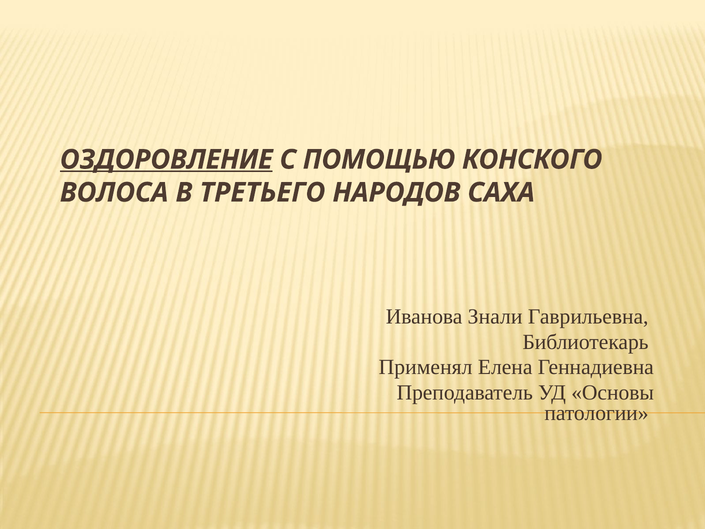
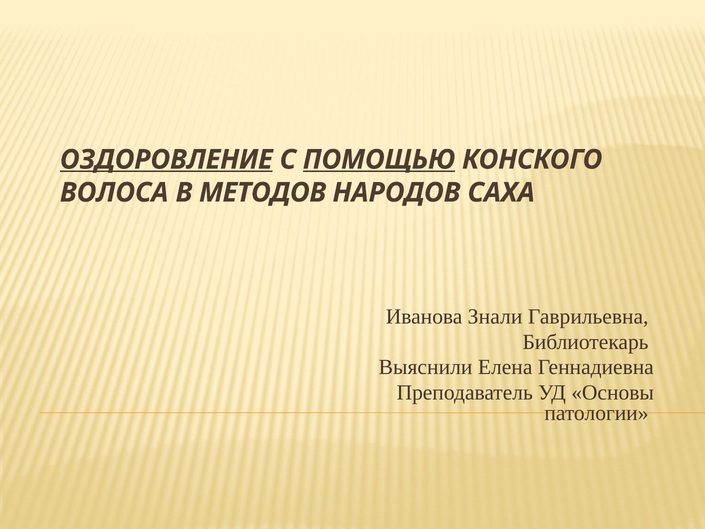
ПОМОЩЬЮ underline: none -> present (379, 160)
ТРЕТЬЕГО: ТРЕТЬЕГО -> МЕТОДОВ (263, 192)
Применял: Применял -> Выяснили (426, 367)
